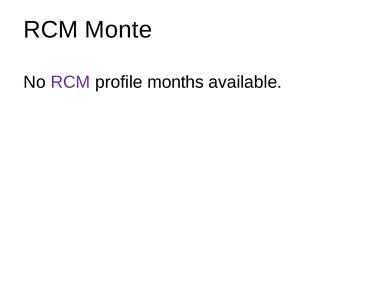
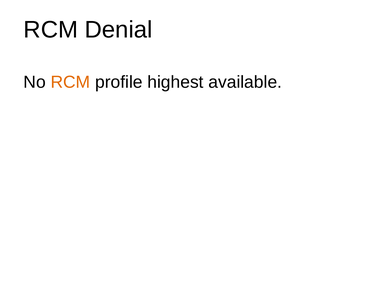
Monte: Monte -> Denial (119, 30)
RCM colour: purple -> orange (70, 82)
months: months -> highest (175, 82)
